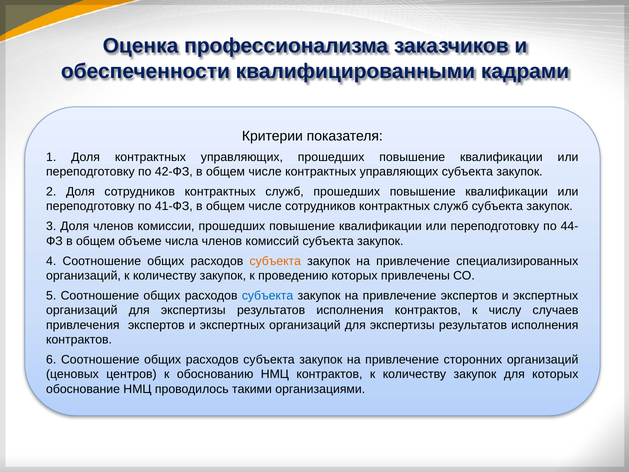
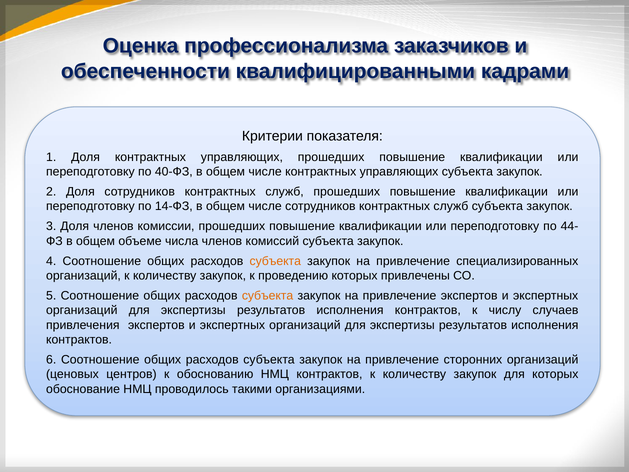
42-ФЗ: 42-ФЗ -> 40-ФЗ (174, 172)
41-ФЗ: 41-ФЗ -> 14-ФЗ (174, 206)
субъекта colour: blue -> orange (268, 295)
